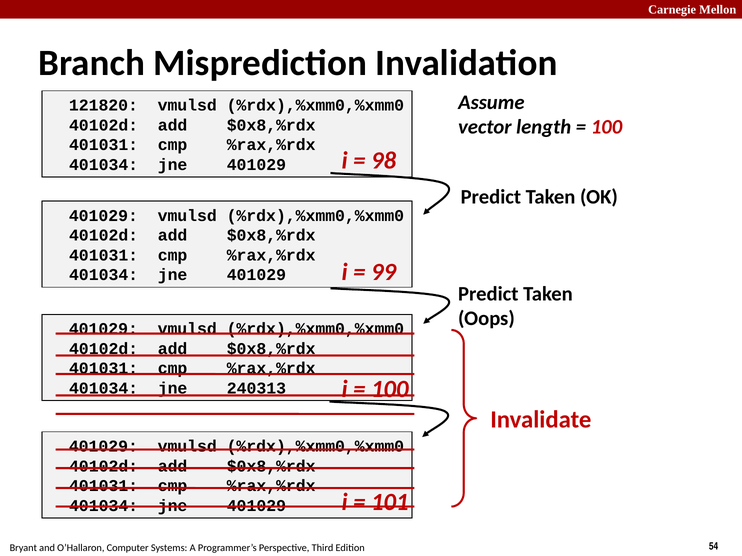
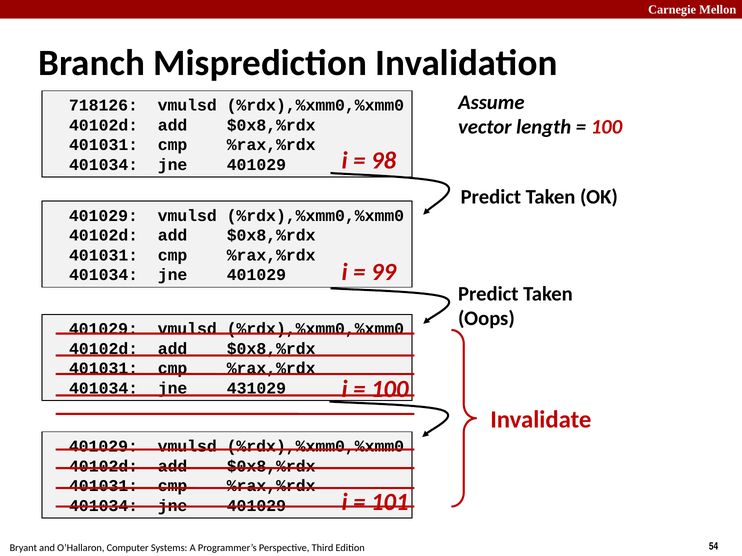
121820: 121820 -> 718126 (103, 106)
240313: 240313 -> 431029 (256, 389)
